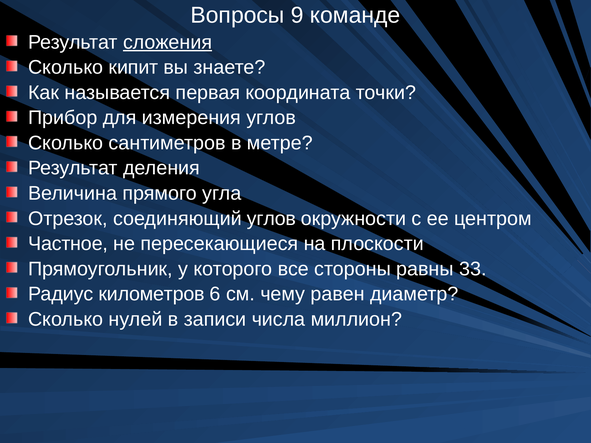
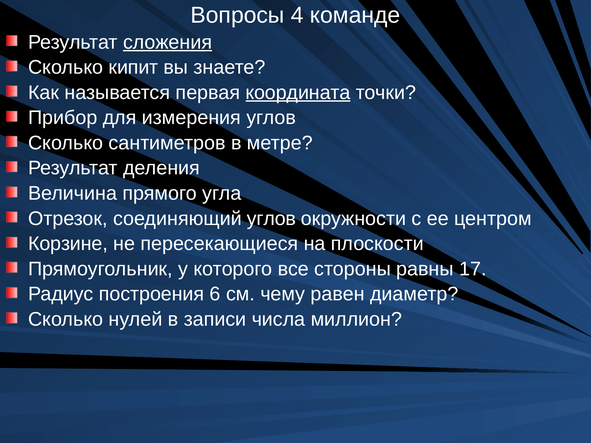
9: 9 -> 4 (297, 15)
координата underline: none -> present (298, 93)
Частное: Частное -> Корзине (68, 244)
33: 33 -> 17 (473, 269)
километров: километров -> построения (152, 294)
